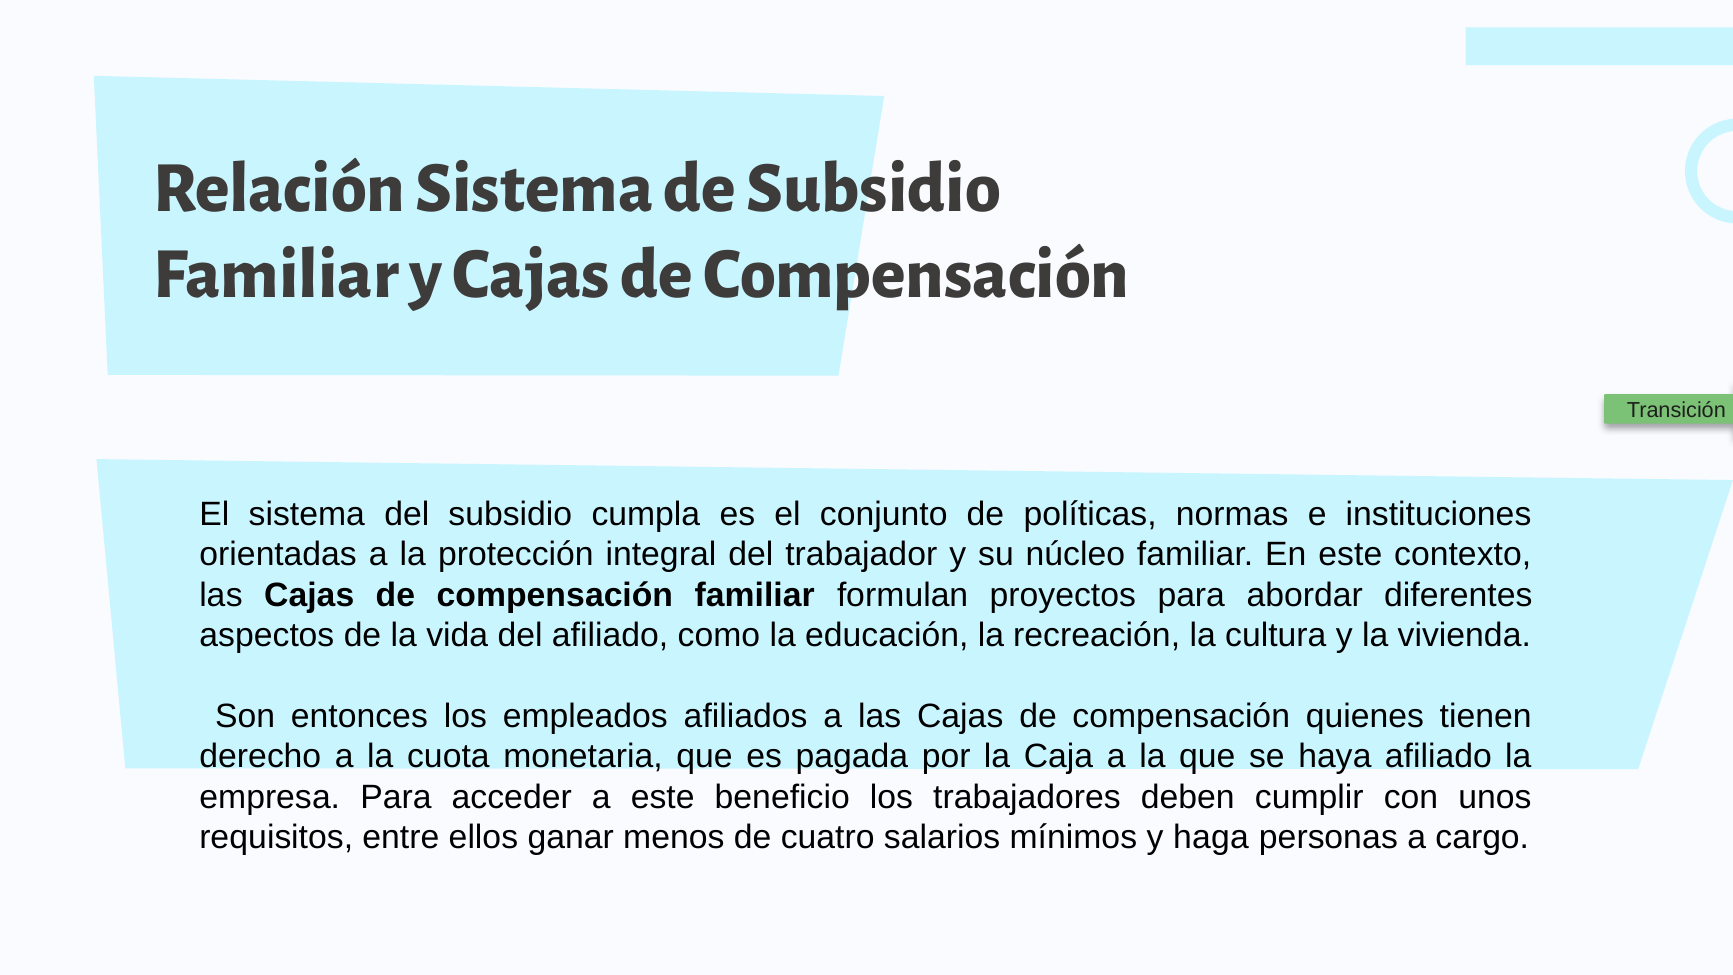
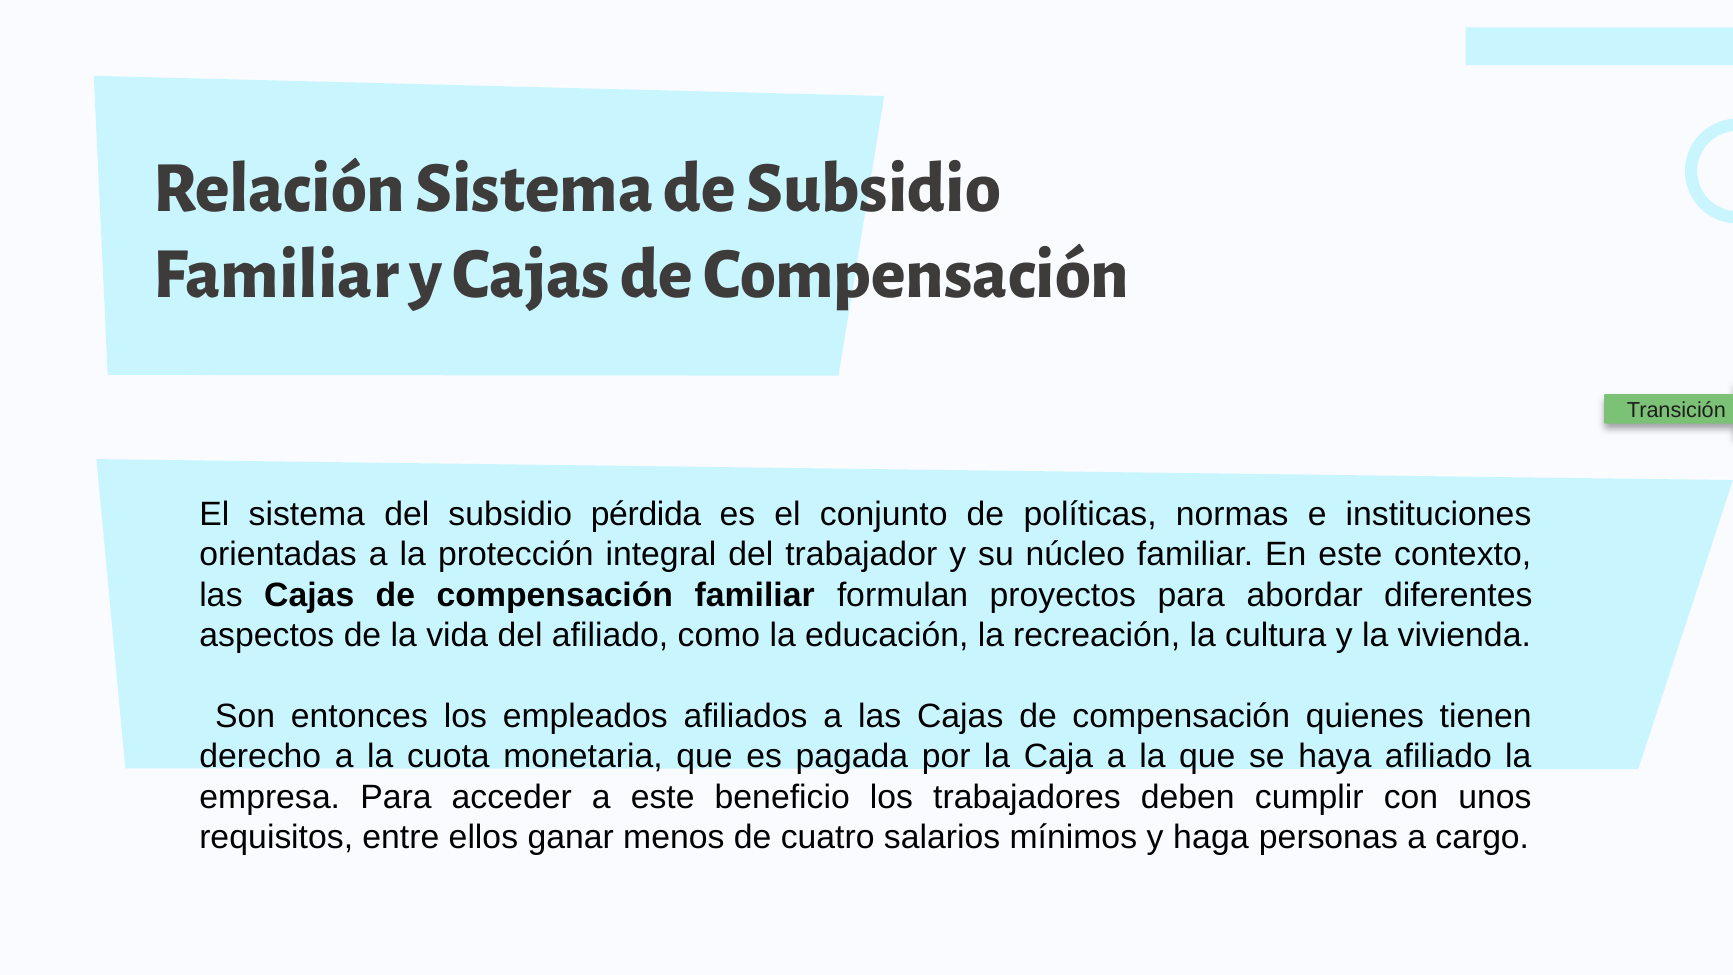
cumpla: cumpla -> pérdida (646, 514)
